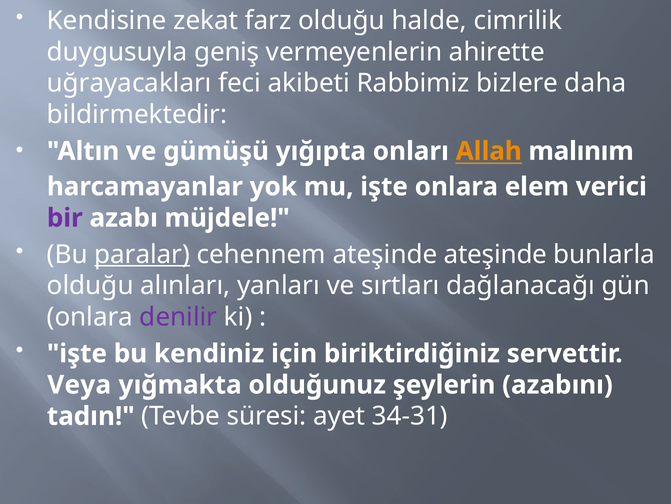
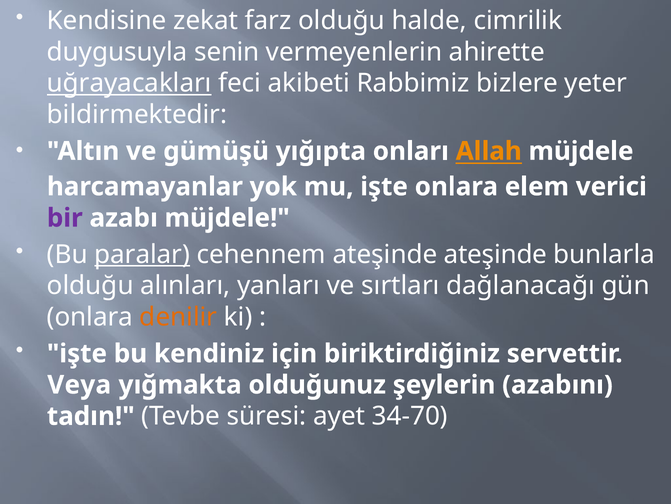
geniş: geniş -> senin (227, 52)
uğrayacakları underline: none -> present (129, 83)
daha: daha -> yeter (596, 83)
Allah malınım: malınım -> müjdele (581, 151)
denilir colour: purple -> orange (178, 317)
34-31: 34-31 -> 34-70 (410, 416)
